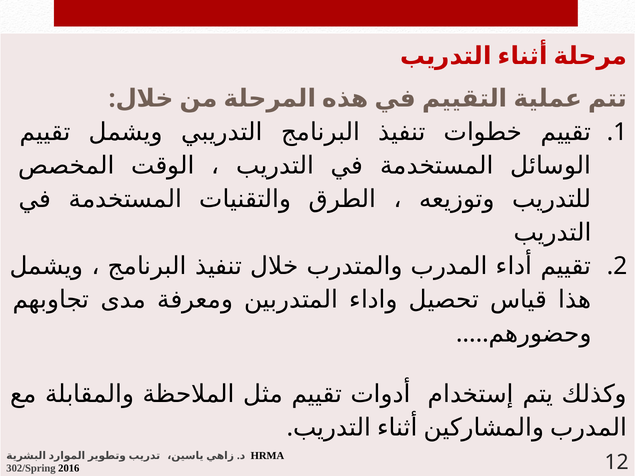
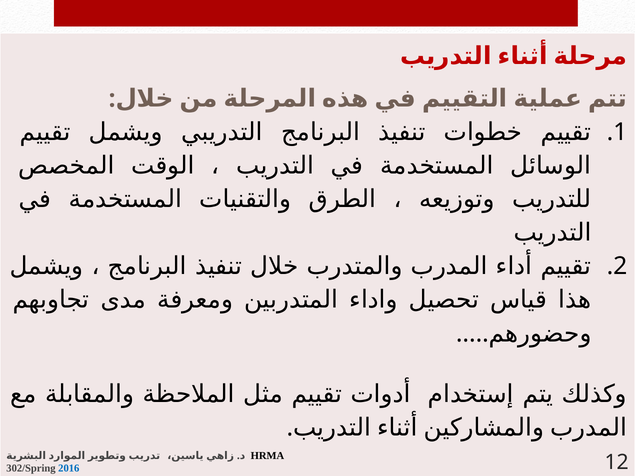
2016 colour: black -> blue (69, 469)
